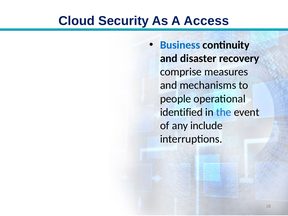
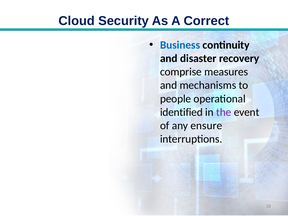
Access: Access -> Correct (206, 21)
the colour: blue -> purple (224, 112)
include: include -> ensure (206, 126)
